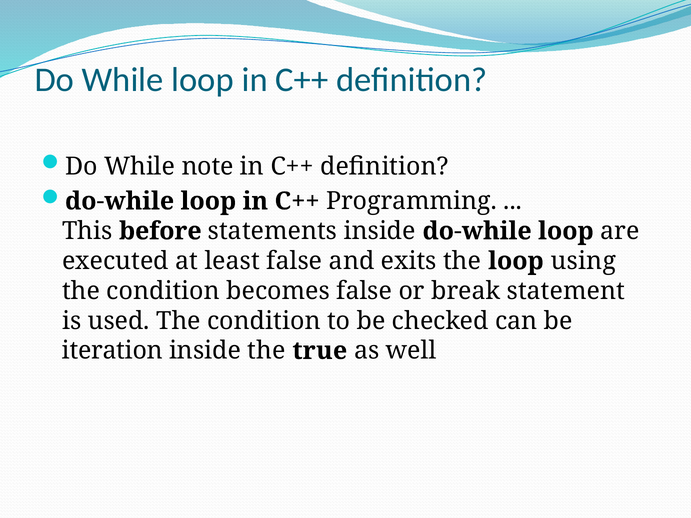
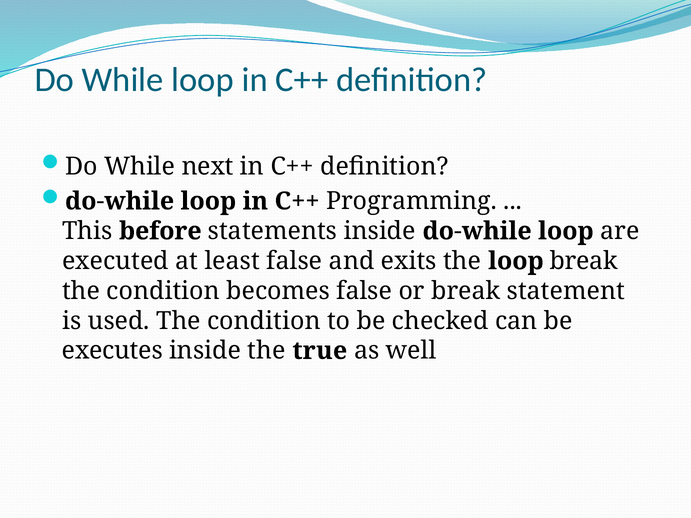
note: note -> next (208, 166)
loop using: using -> break (584, 261)
iteration: iteration -> executes (112, 351)
